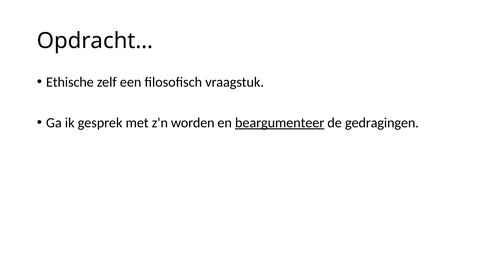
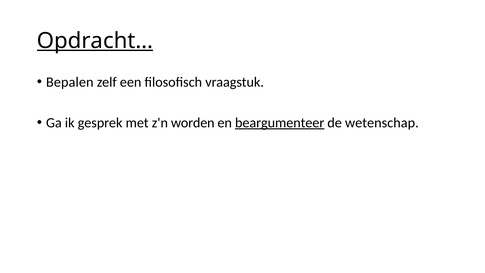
Opdracht… underline: none -> present (95, 41)
Ethische: Ethische -> Bepalen (70, 82)
gedragingen: gedragingen -> wetenschap (382, 123)
